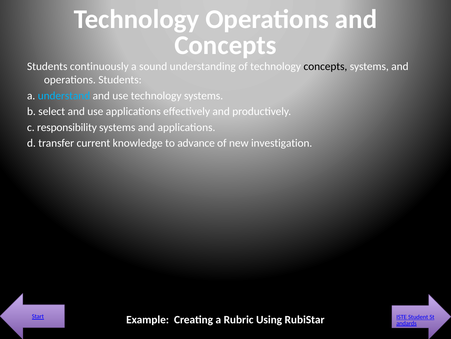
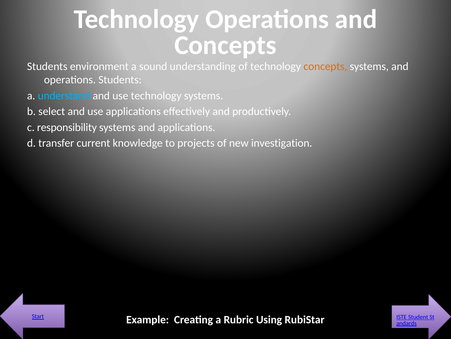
continuously: continuously -> environment (99, 66)
concepts colour: black -> orange (325, 66)
advance: advance -> projects (196, 143)
